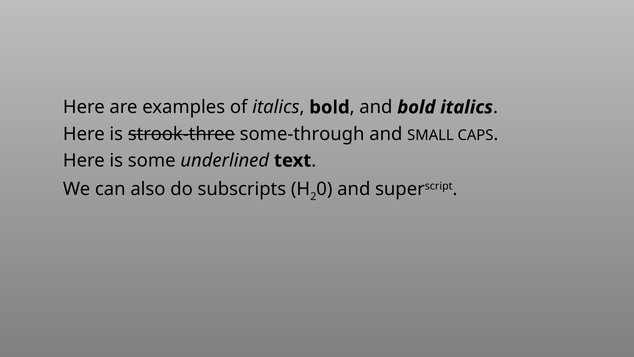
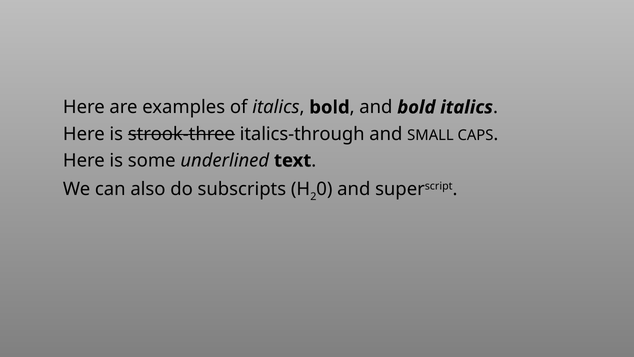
some-through: some-through -> italics-through (302, 134)
